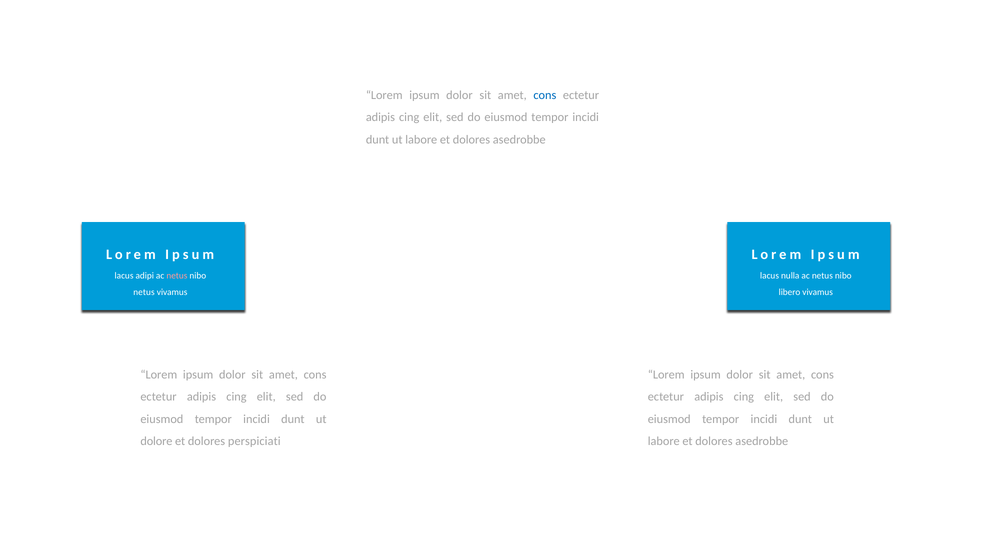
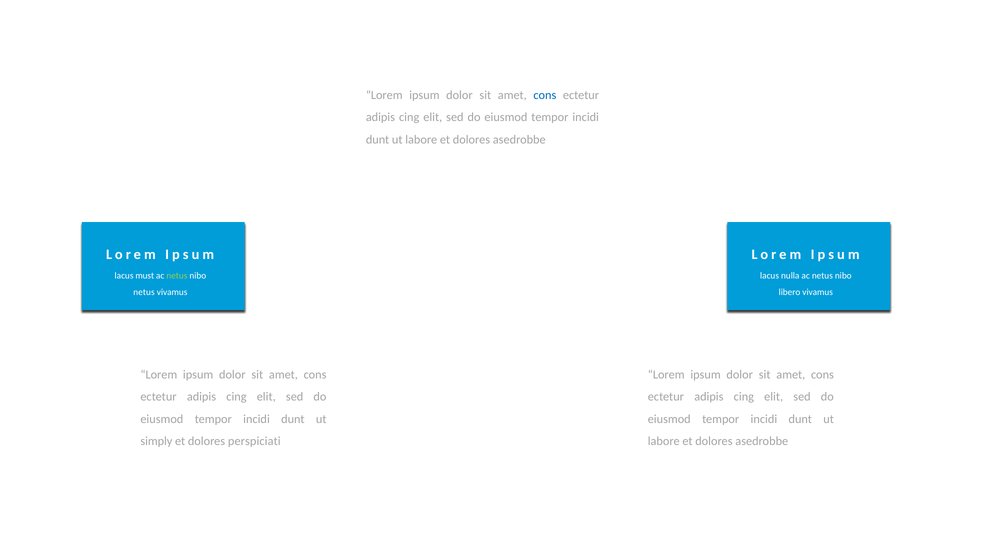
adipi: adipi -> must (145, 275)
netus colour: pink -> light green (177, 275)
dolore: dolore -> simply (156, 441)
